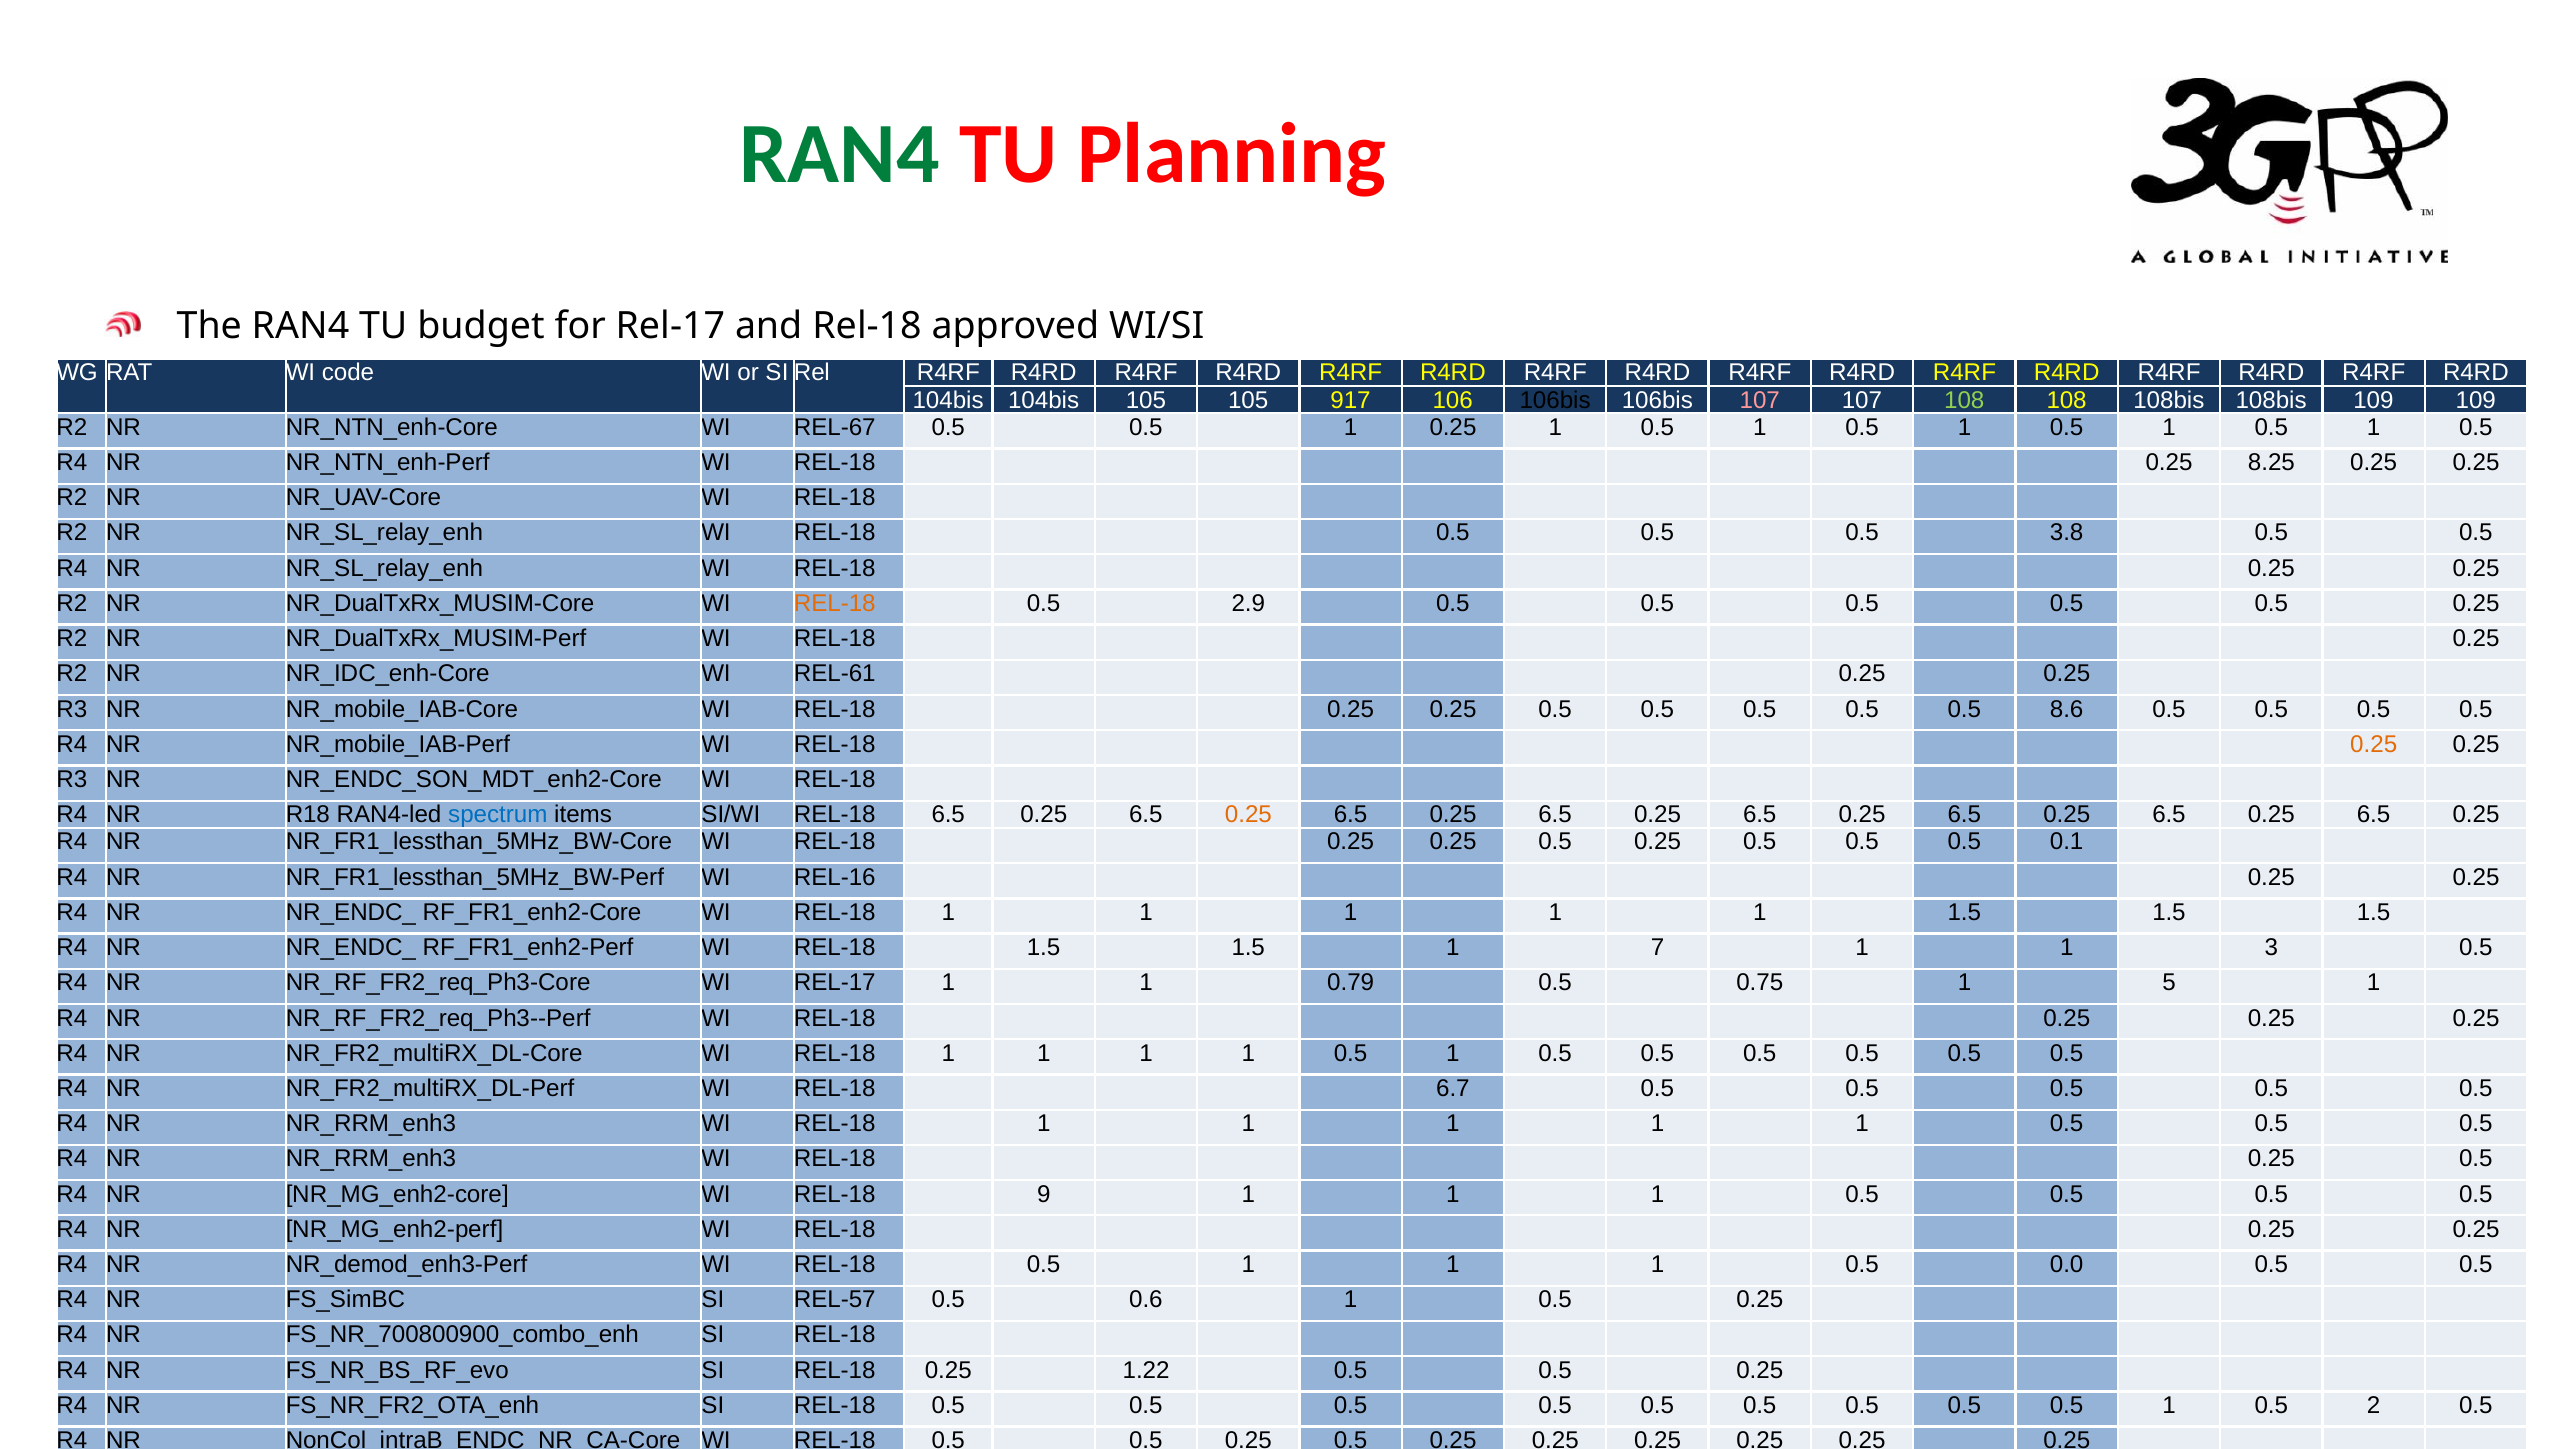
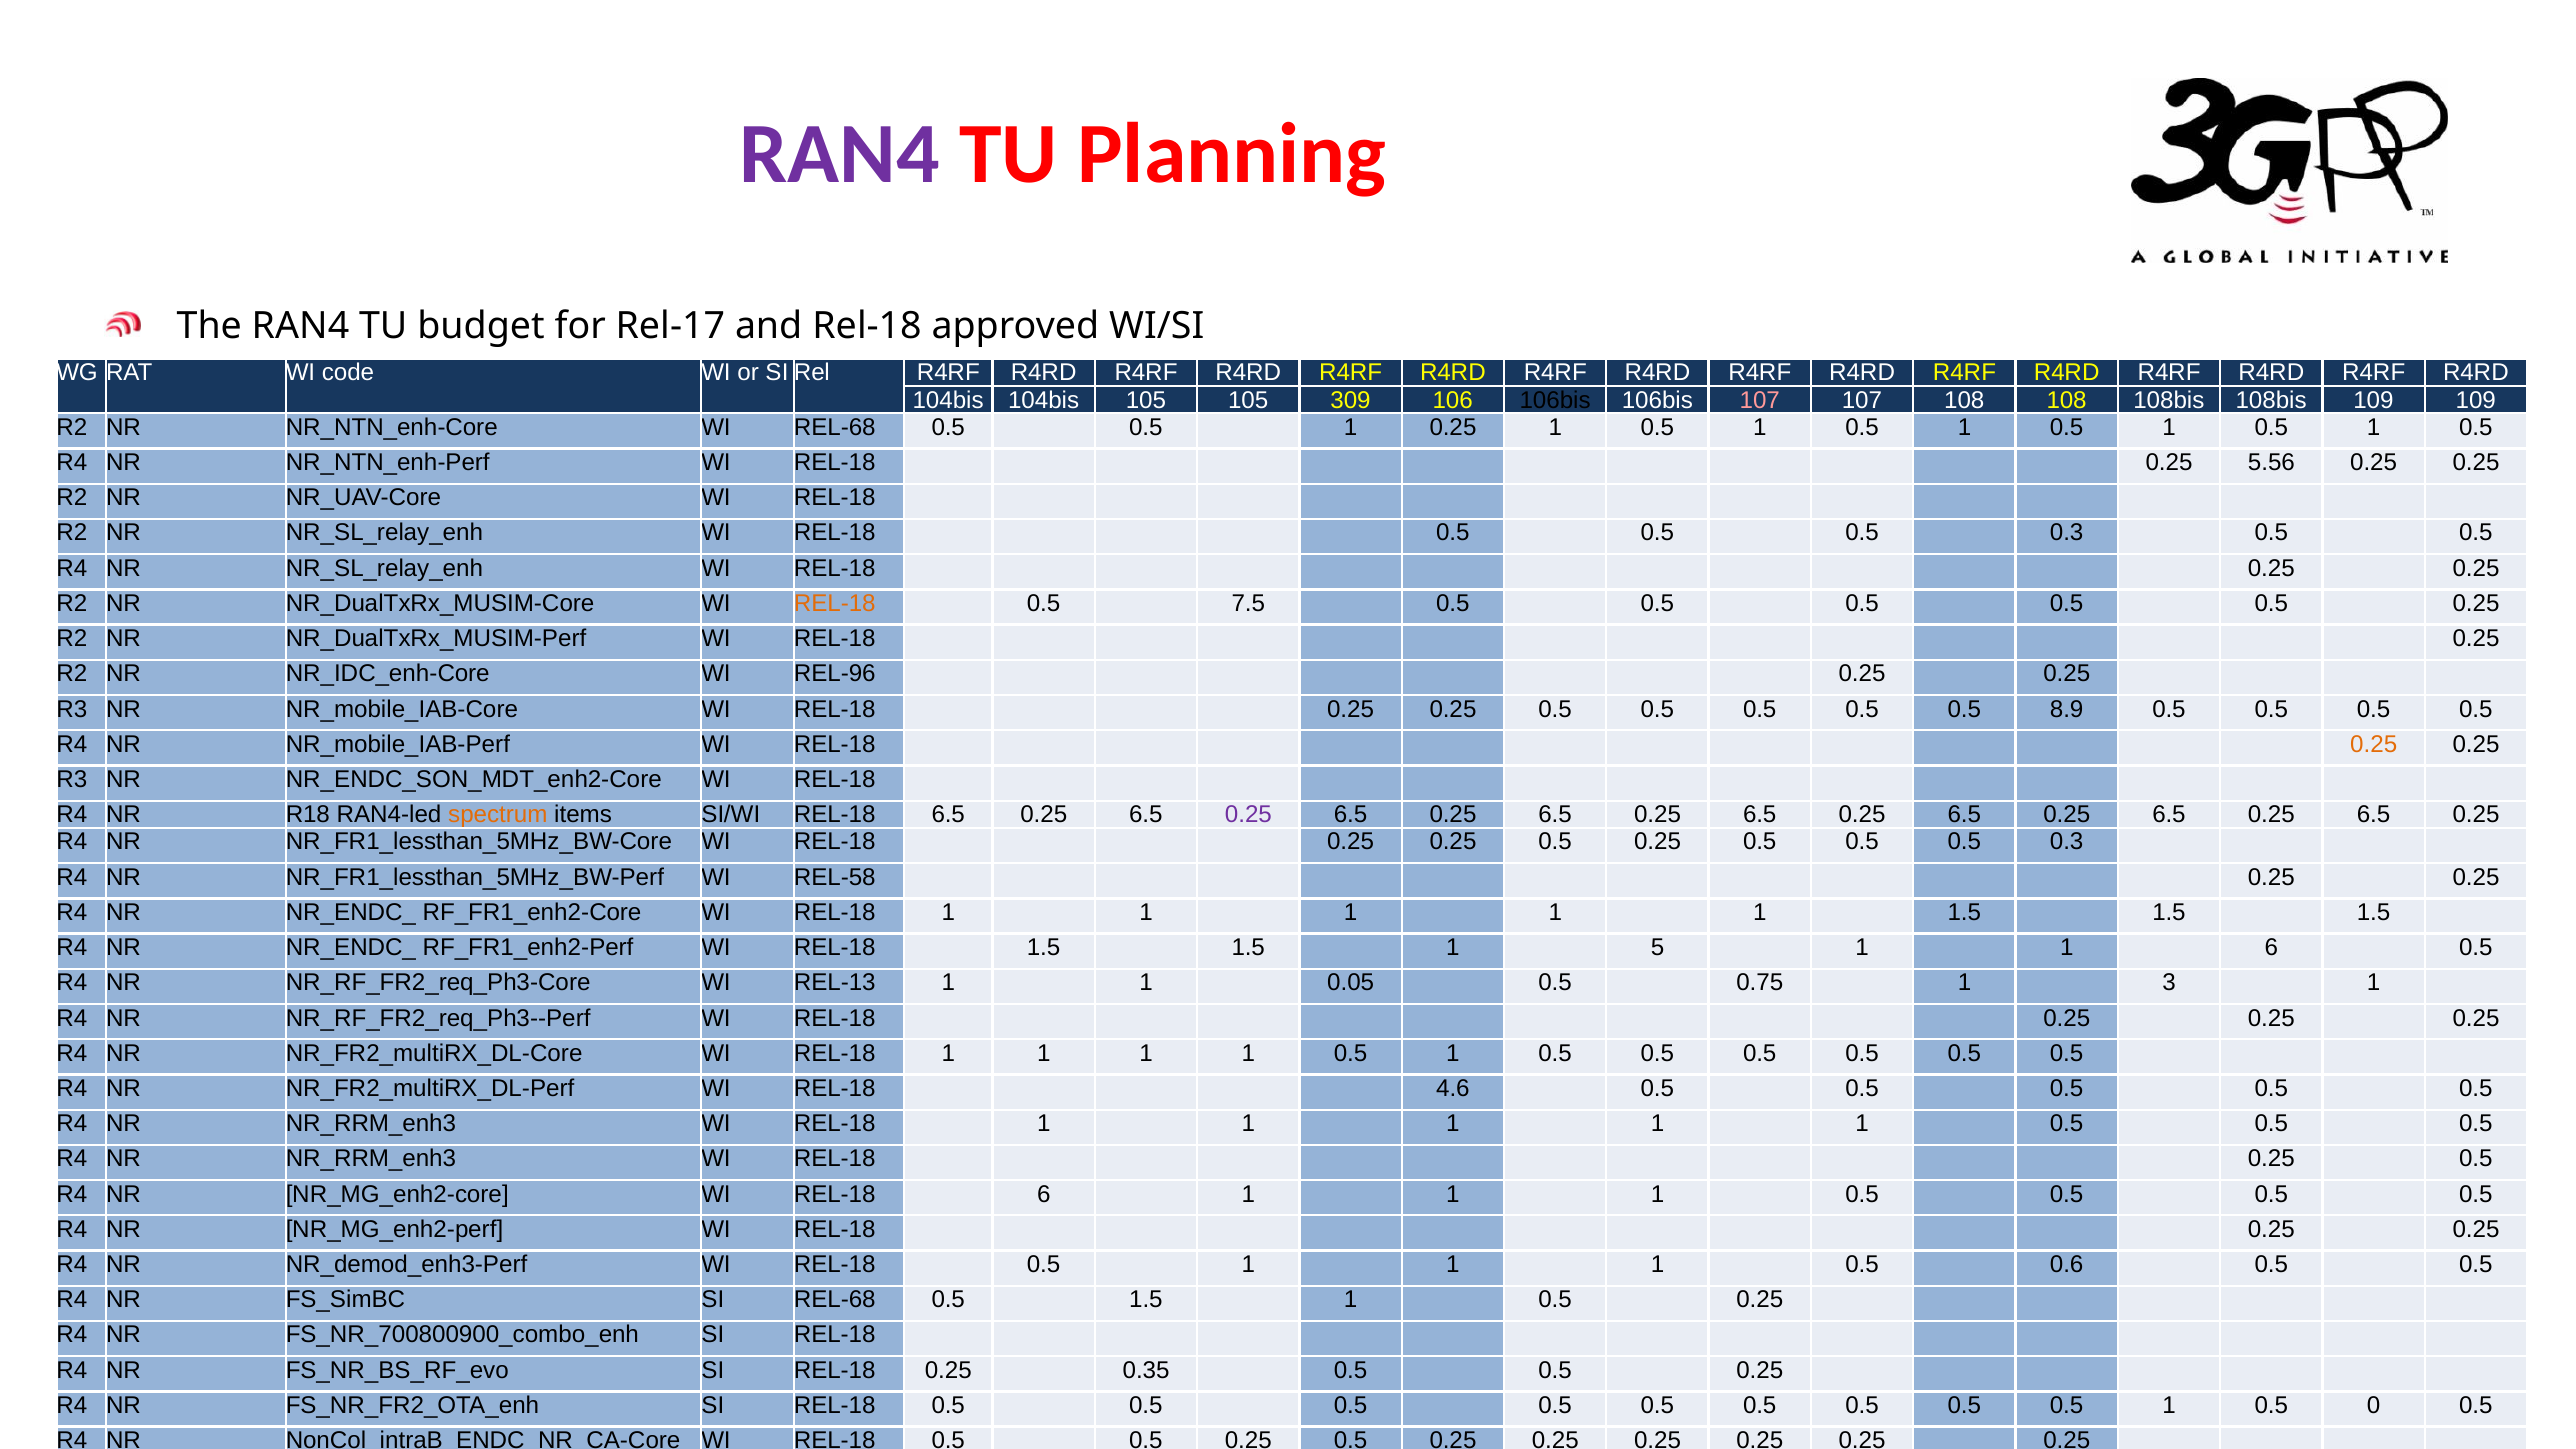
RAN4 colour: green -> purple (840, 154)
917: 917 -> 309 (1351, 400)
108 colour: light green -> white (1964, 400)
WI REL-67: REL-67 -> REL-68 (835, 427)
8.25: 8.25 -> 5.56 (2271, 463)
3.8: 3.8 -> 0.3 (2067, 533)
2.9: 2.9 -> 7.5 (1248, 603)
REL-61: REL-61 -> REL-96 (835, 674)
8.6: 8.6 -> 8.9 (2067, 709)
spectrum colour: blue -> orange (498, 815)
0.25 colour: orange -> purple (1248, 815)
0.1: 0.1 -> 0.3 (2067, 842)
REL-16: REL-16 -> REL-58 (835, 877)
7: 7 -> 5 (1658, 948)
1 3: 3 -> 6 (2271, 948)
WI REL-17: REL-17 -> REL-13 (835, 983)
0.79: 0.79 -> 0.05 (1351, 983)
5: 5 -> 3 (2169, 983)
6.7: 6.7 -> 4.6 (1453, 1088)
REL-18 9: 9 -> 6 (1044, 1194)
0.0: 0.0 -> 0.6 (2067, 1265)
SI REL-57: REL-57 -> REL-68 (835, 1300)
0.5 0.6: 0.6 -> 1.5 (1146, 1300)
1.22: 1.22 -> 0.35 (1146, 1370)
2: 2 -> 0 (2374, 1405)
